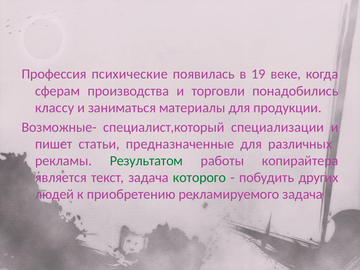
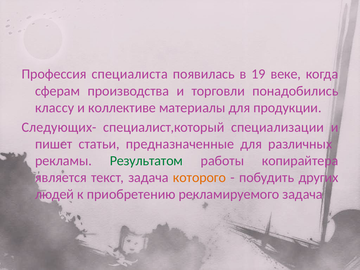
психические: психические -> специалиста (130, 74)
заниматься: заниматься -> коллективе (122, 108)
Возможные-: Возможные- -> Следующих- (59, 127)
которого colour: green -> orange (199, 178)
